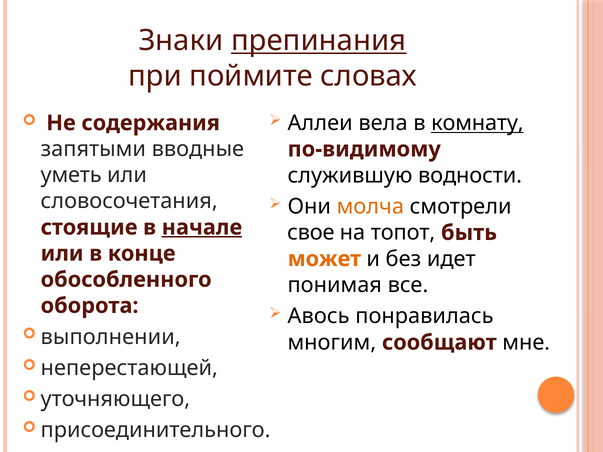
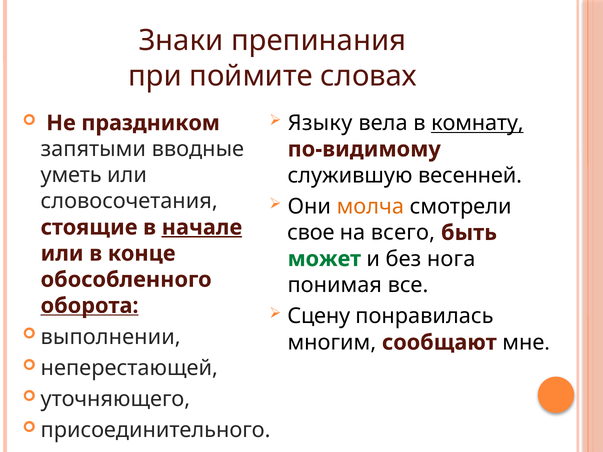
препинания underline: present -> none (319, 41)
содержания: содержания -> праздником (151, 123)
Аллеи: Аллеи -> Языку (320, 123)
водности: водности -> весенней (470, 175)
топот: топот -> всего (403, 233)
может colour: orange -> green (324, 259)
идет: идет -> нога (451, 259)
оборота underline: none -> present (90, 306)
Авось: Авось -> Сцену (319, 316)
